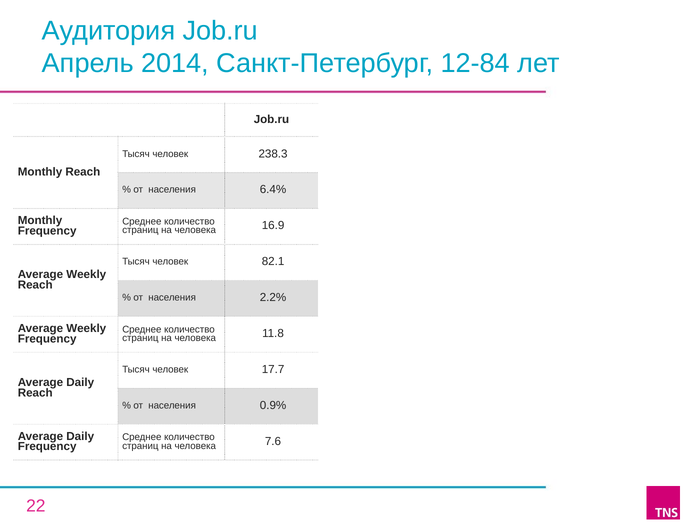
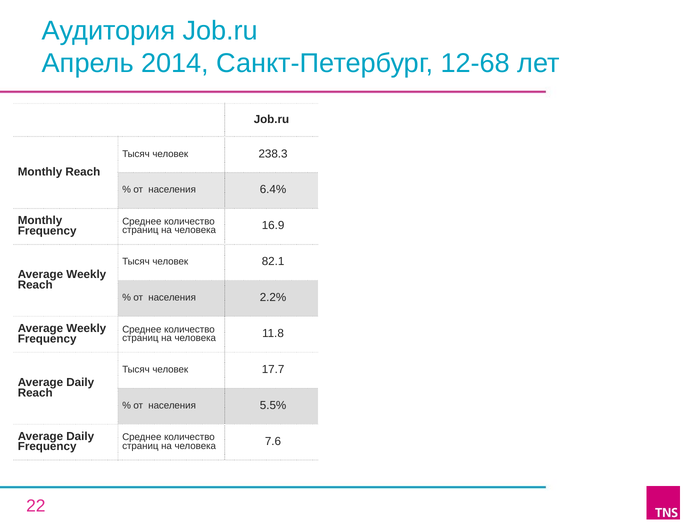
12-84: 12-84 -> 12-68 (475, 64)
0.9%: 0.9% -> 5.5% (273, 406)
